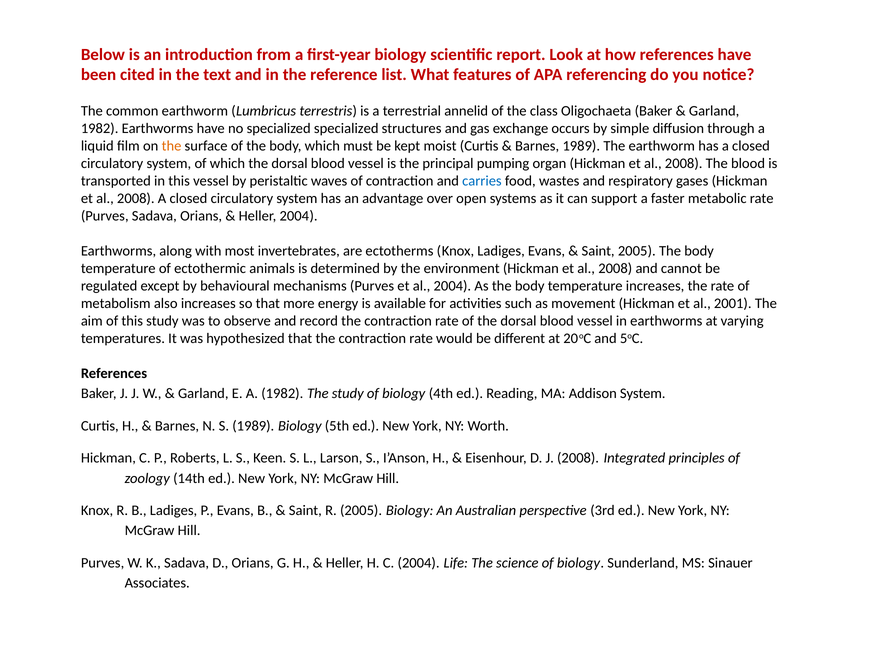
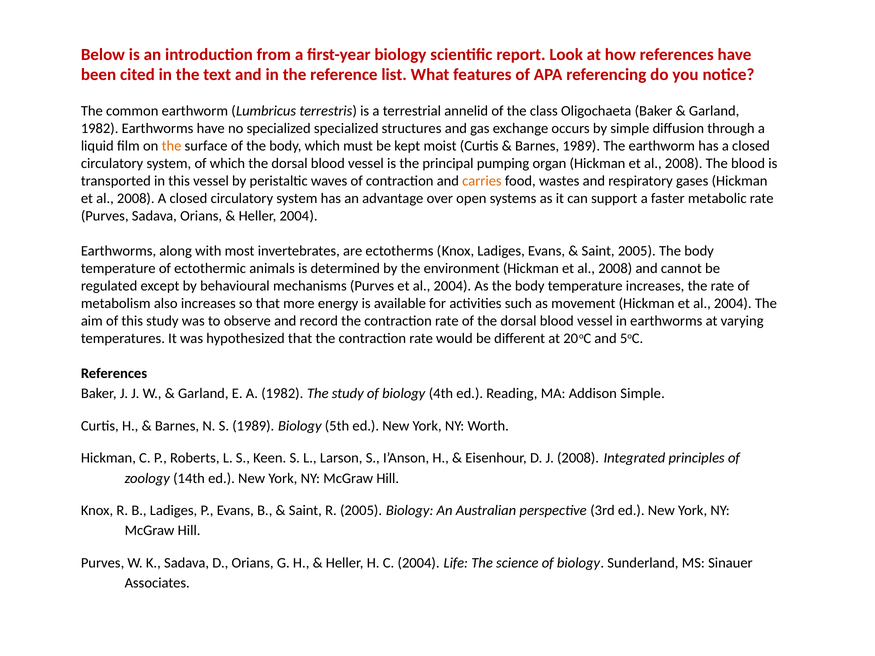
carries colour: blue -> orange (482, 181)
Hickman et al 2001: 2001 -> 2004 (733, 304)
Addison System: System -> Simple (643, 394)
